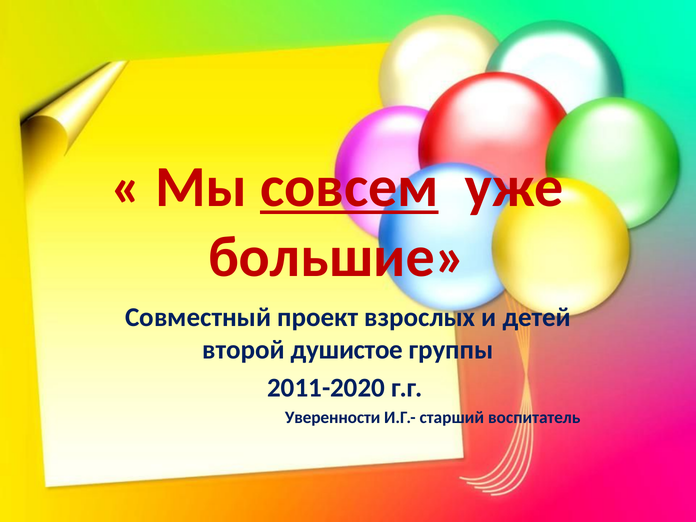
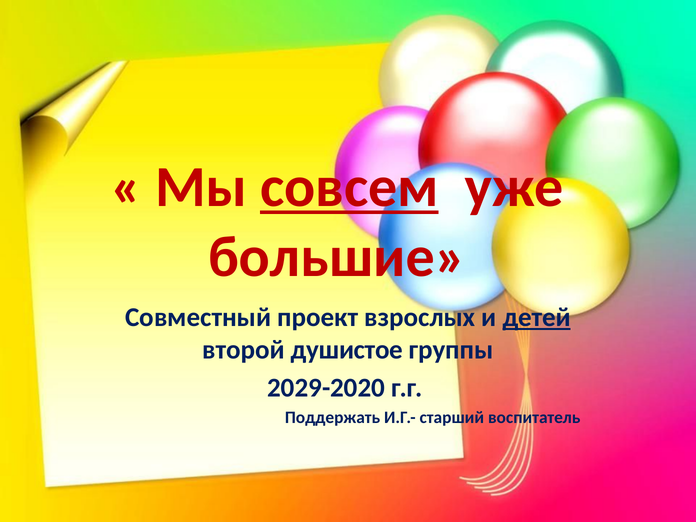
детей underline: none -> present (537, 317)
2011-2020: 2011-2020 -> 2029-2020 (326, 388)
Уверенности: Уверенности -> Поддержать (333, 417)
